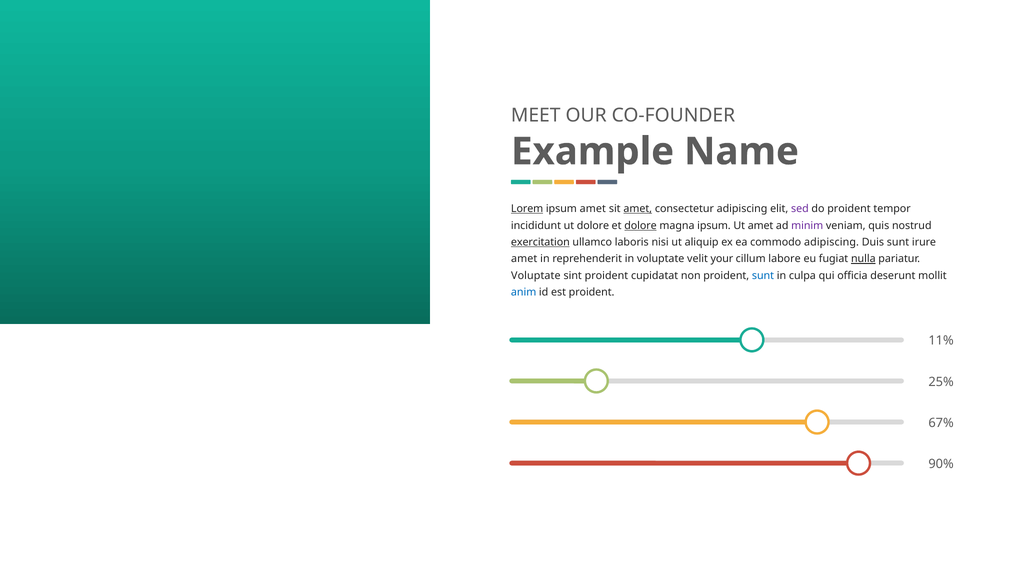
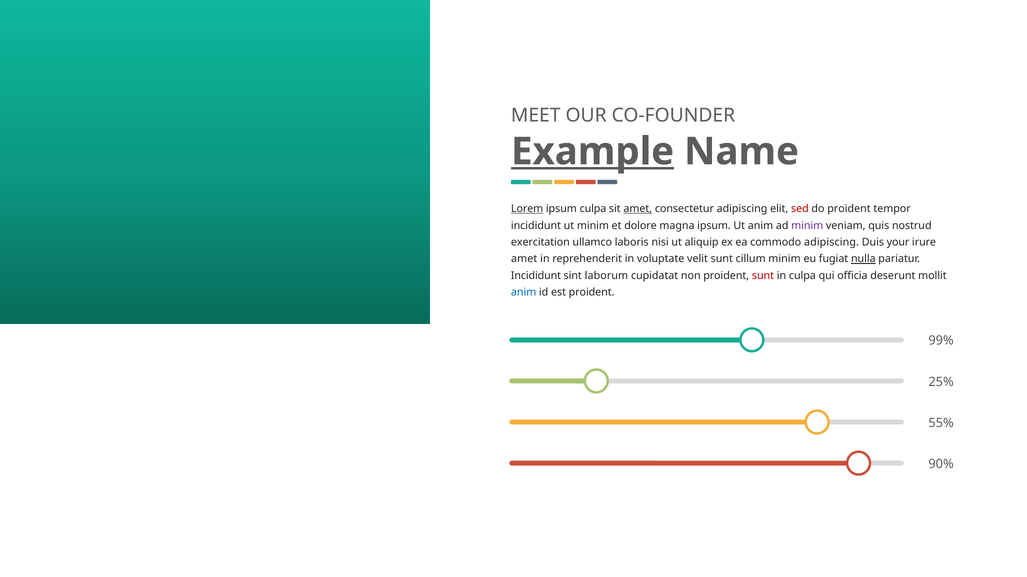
Example underline: none -> present (593, 152)
ipsum amet: amet -> culpa (593, 209)
sed colour: purple -> red (800, 209)
ut dolore: dolore -> minim (593, 226)
dolore underline: present -> none (641, 226)
Ut amet: amet -> anim (760, 226)
exercitation underline: present -> none (540, 242)
Duis sunt: sunt -> your (898, 242)
velit your: your -> sunt (722, 259)
cillum labore: labore -> minim (785, 259)
Voluptate: Voluptate -> Incididunt (536, 276)
sint proident: proident -> laborum (606, 276)
sunt colour: blue -> red (763, 276)
11%: 11% -> 99% (941, 341)
67%: 67% -> 55% (941, 423)
